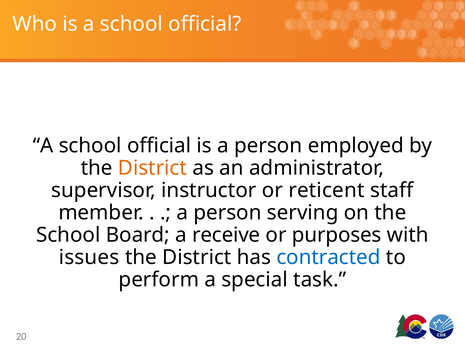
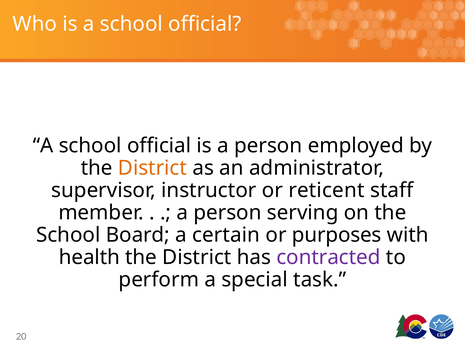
receive: receive -> certain (226, 235)
issues: issues -> health (89, 257)
contracted colour: blue -> purple (328, 257)
